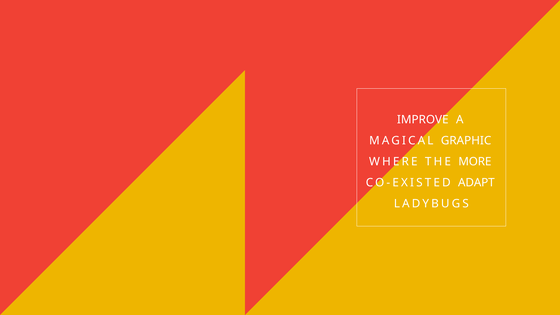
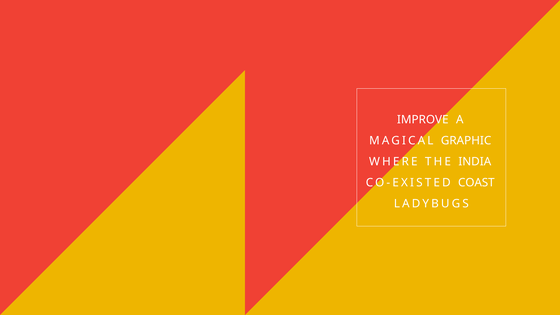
MORE: MORE -> INDIA (475, 162)
ADAPT: ADAPT -> COAST (476, 183)
